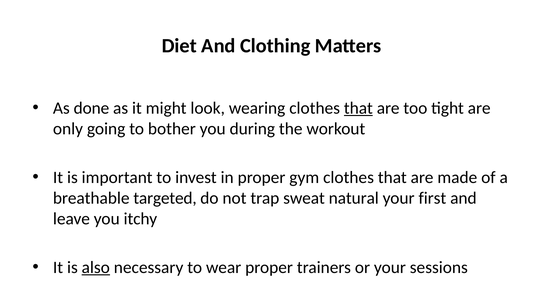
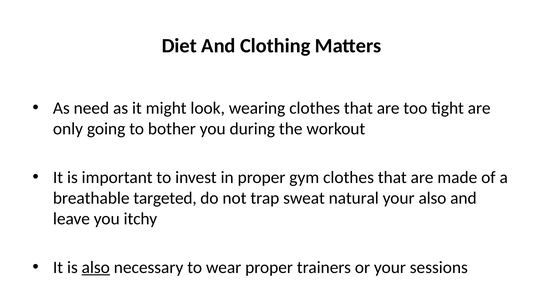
done: done -> need (91, 108)
that underline: present -> none (358, 108)
your first: first -> also (432, 198)
